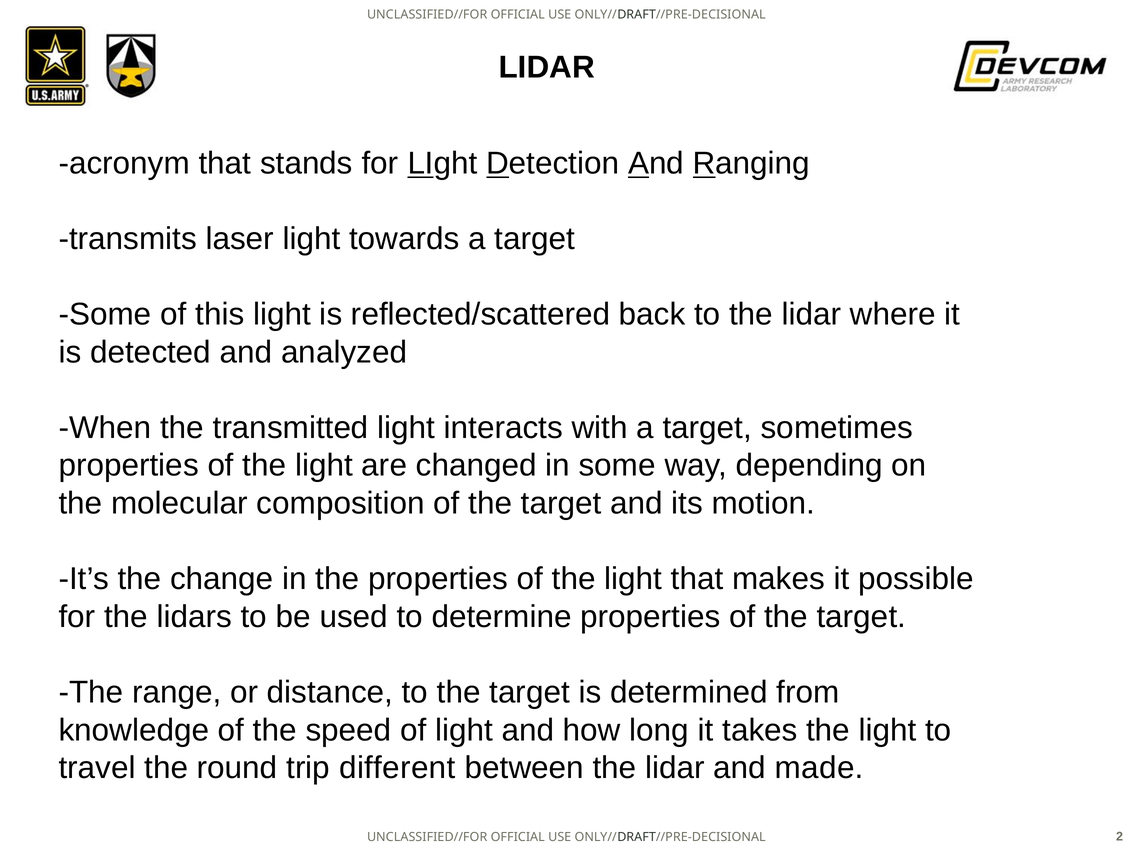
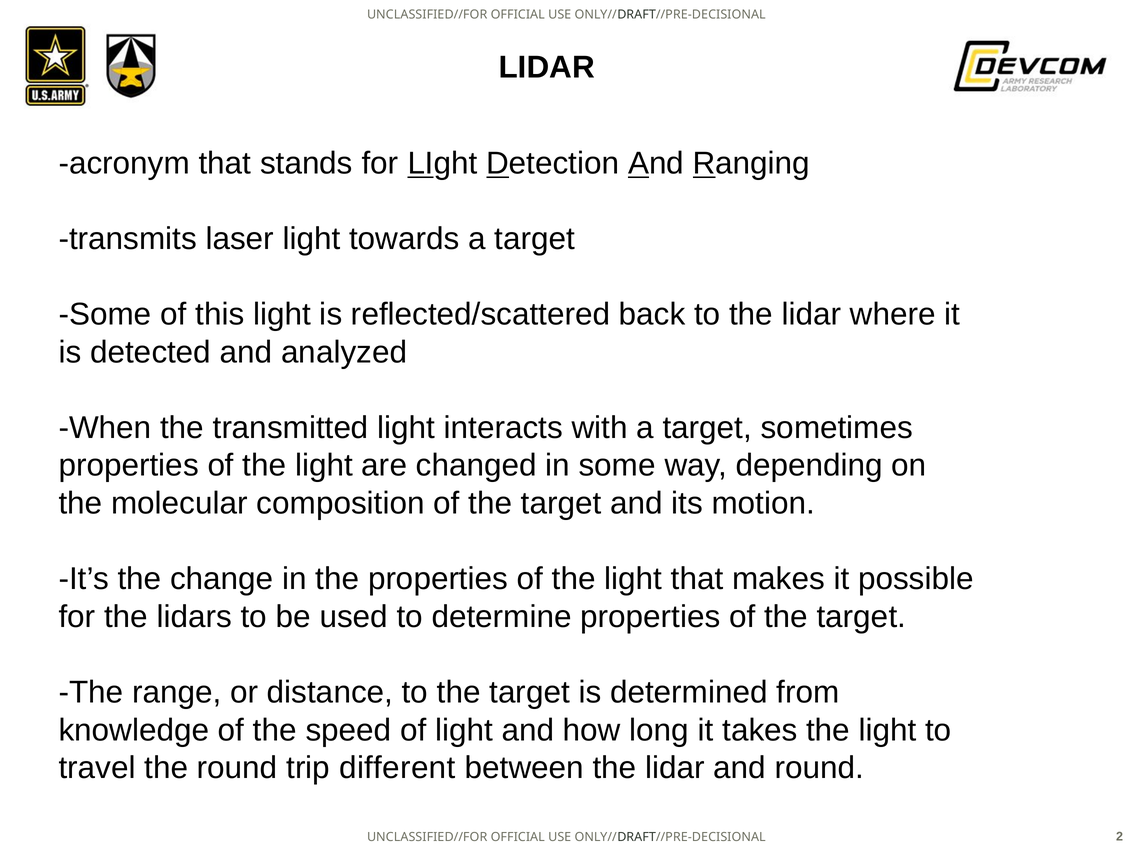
and made: made -> round (819, 768)
